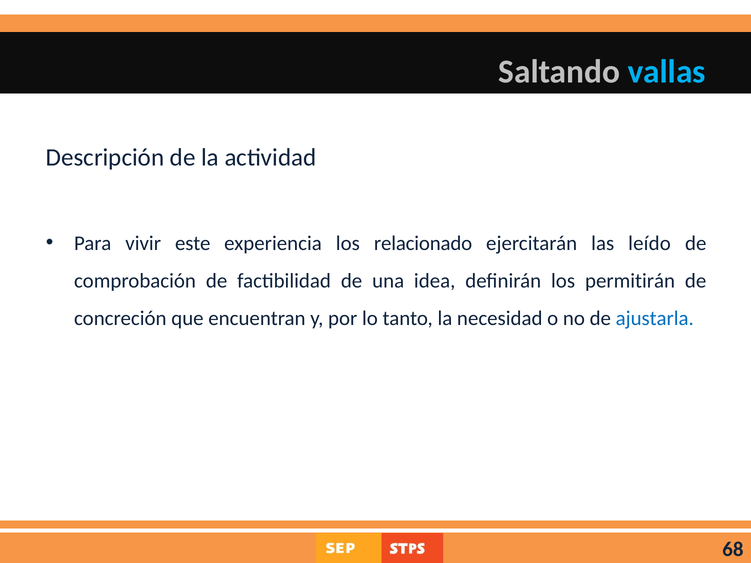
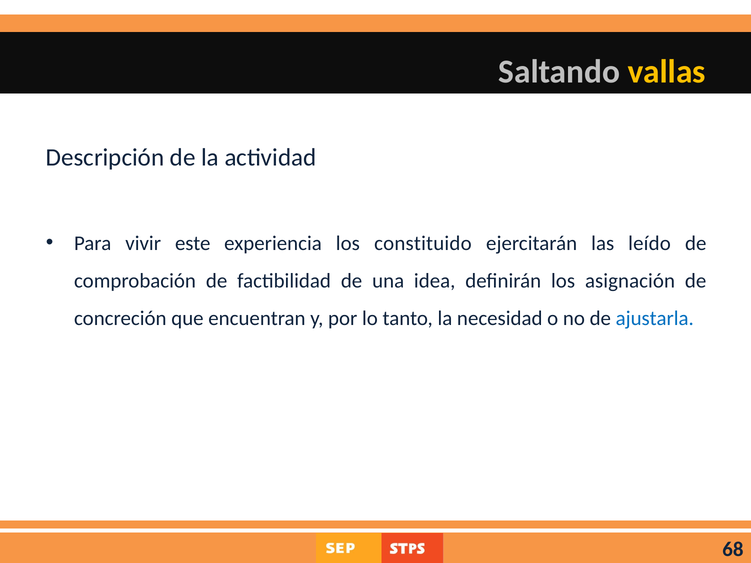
vallas colour: light blue -> yellow (667, 72)
relacionado: relacionado -> constituido (423, 243)
permitirán: permitirán -> asignación (630, 281)
